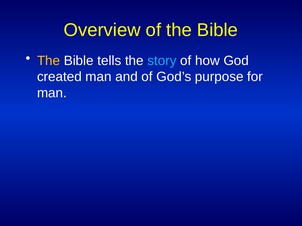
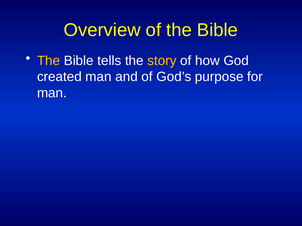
story colour: light blue -> yellow (162, 61)
